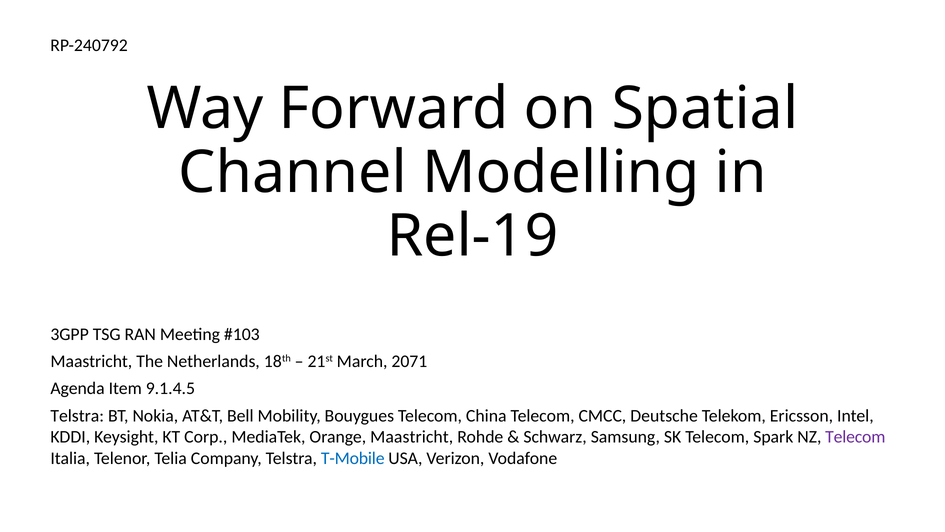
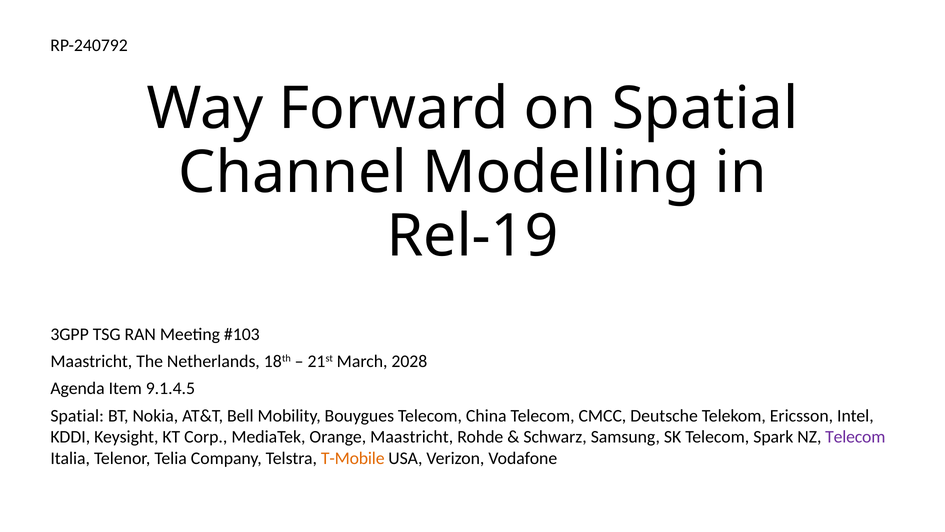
2071: 2071 -> 2028 (409, 361)
Telstra: Telstra -> Spatial (77, 415)
T-Mobile colour: blue -> orange (353, 458)
